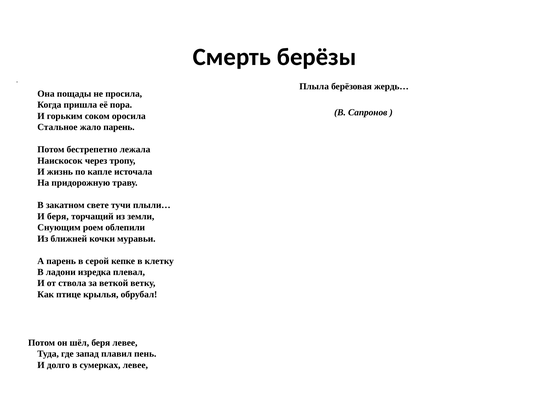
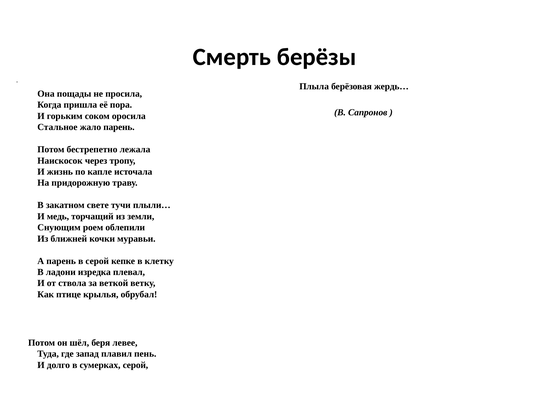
И беря: беря -> медь (58, 216)
сумерках левее: левее -> серой (135, 365)
